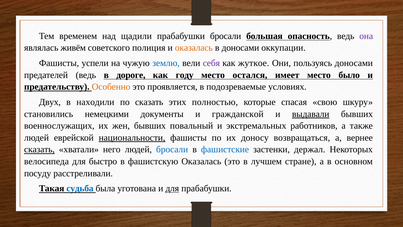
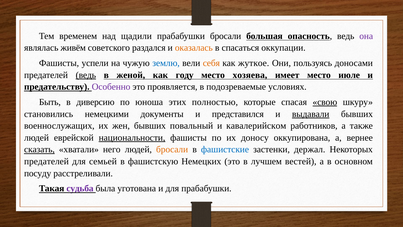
полиция: полиция -> раздался (149, 48)
в доносами: доносами -> спасаться (240, 48)
себя colour: purple -> orange (211, 63)
ведь underline: none -> present (86, 75)
дороге: дороге -> женой (131, 75)
остался: остался -> хозяева (250, 75)
было: было -> июле (349, 75)
Особенно colour: orange -> purple (111, 87)
Двух: Двух -> Быть (50, 102)
находили: находили -> диверсию (95, 102)
по сказать: сказать -> юноша (149, 102)
свою underline: none -> present (325, 102)
гражданской: гражданской -> представился (238, 114)
экстремальных: экстремальных -> кавалерийском (256, 126)
возвращаться: возвращаться -> оккупирована (302, 138)
бросали colour: blue -> orange (172, 149)
велосипеда: велосипеда -> предателей (46, 161)
быстро: быстро -> семьей (103, 161)
фашистскую Оказалась: Оказалась -> Немецких (201, 161)
стране: стране -> вестей (301, 161)
судьба colour: blue -> purple (80, 188)
для underline: present -> none (172, 188)
